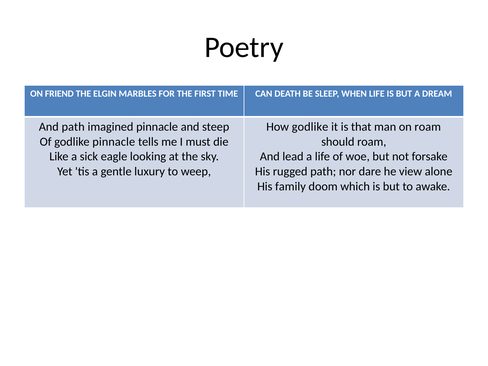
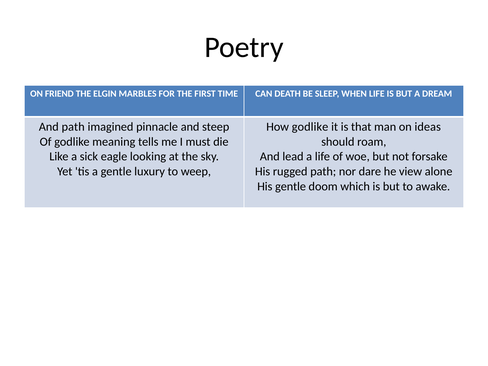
on roam: roam -> ideas (428, 127)
godlike pinnacle: pinnacle -> meaning (114, 142)
His family: family -> gentle (291, 186)
